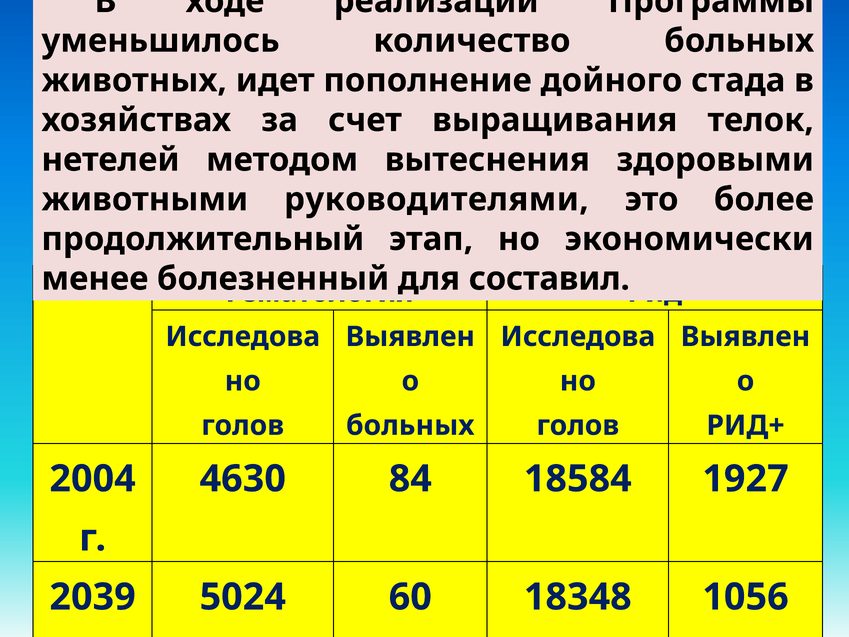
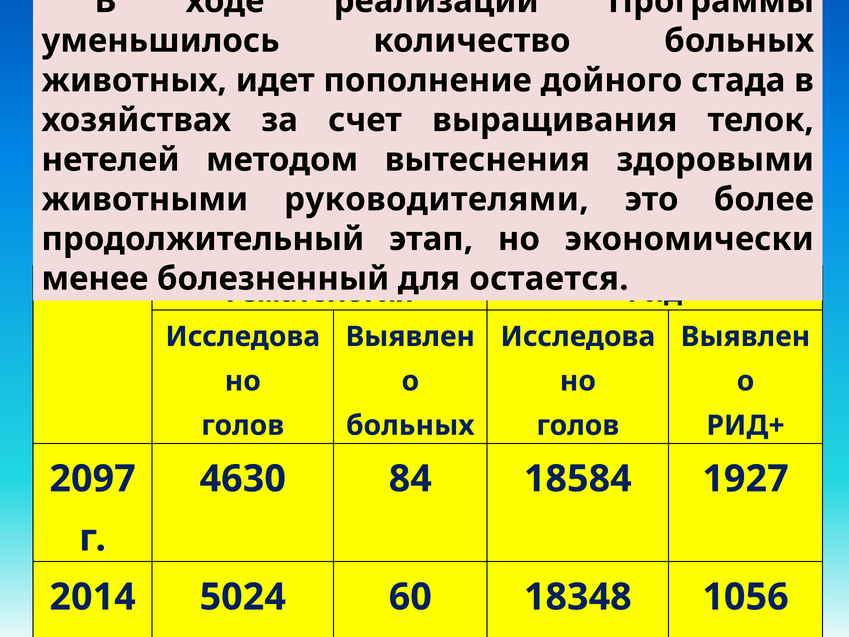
составил: составил -> остается (549, 279)
2004: 2004 -> 2097 (93, 479)
2039: 2039 -> 2014 (93, 597)
